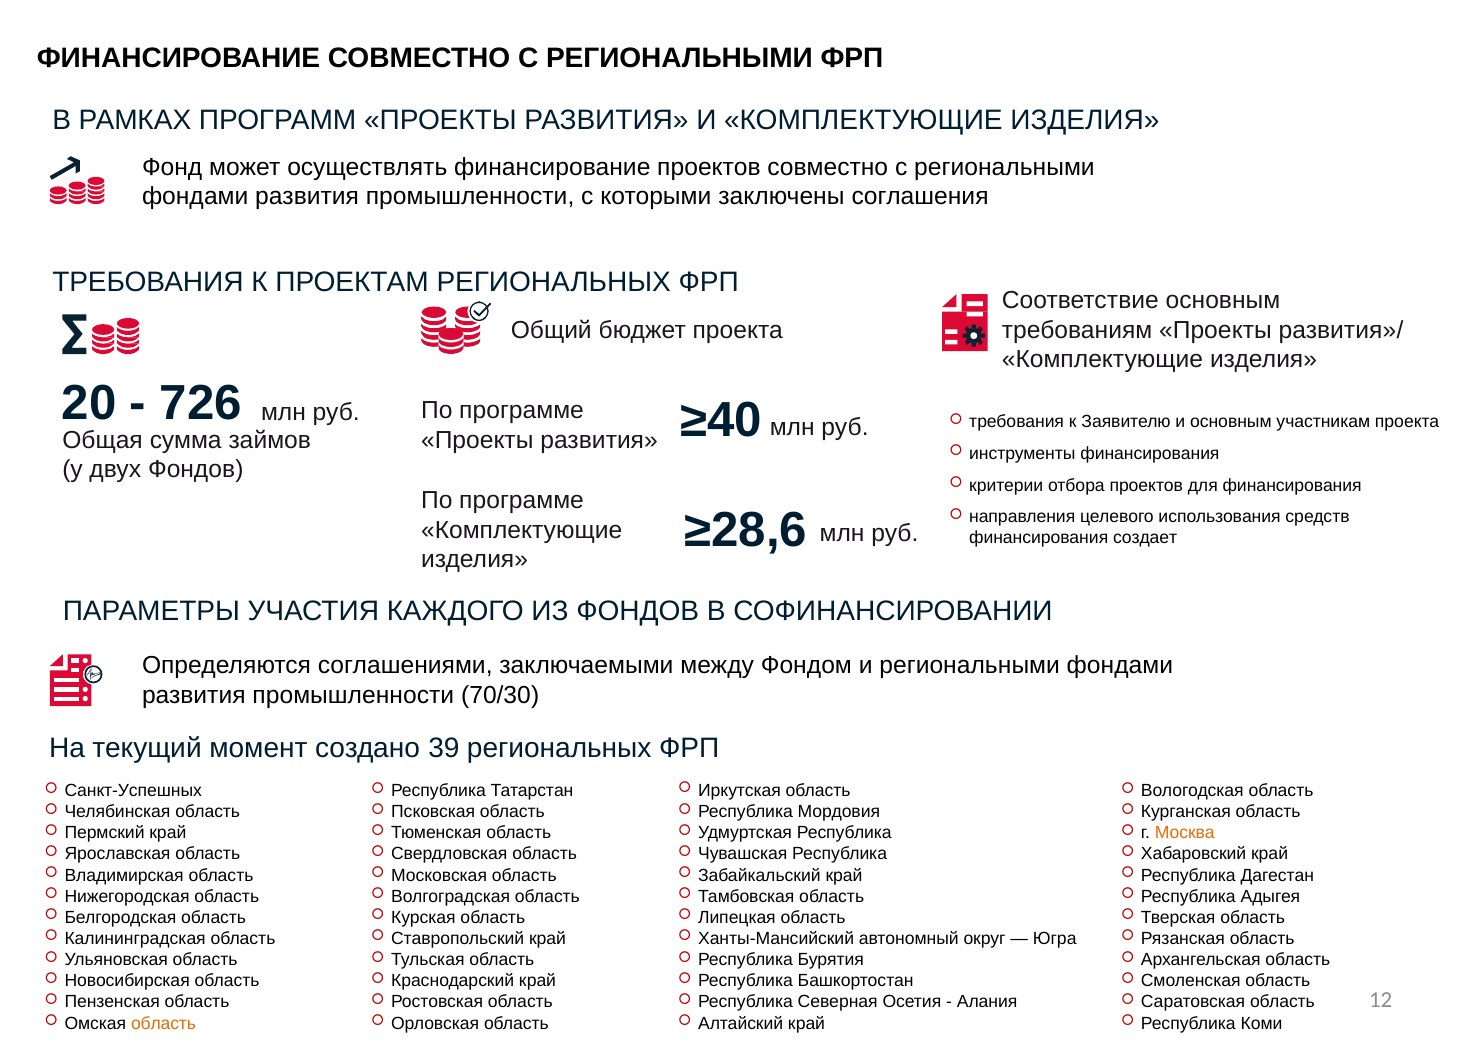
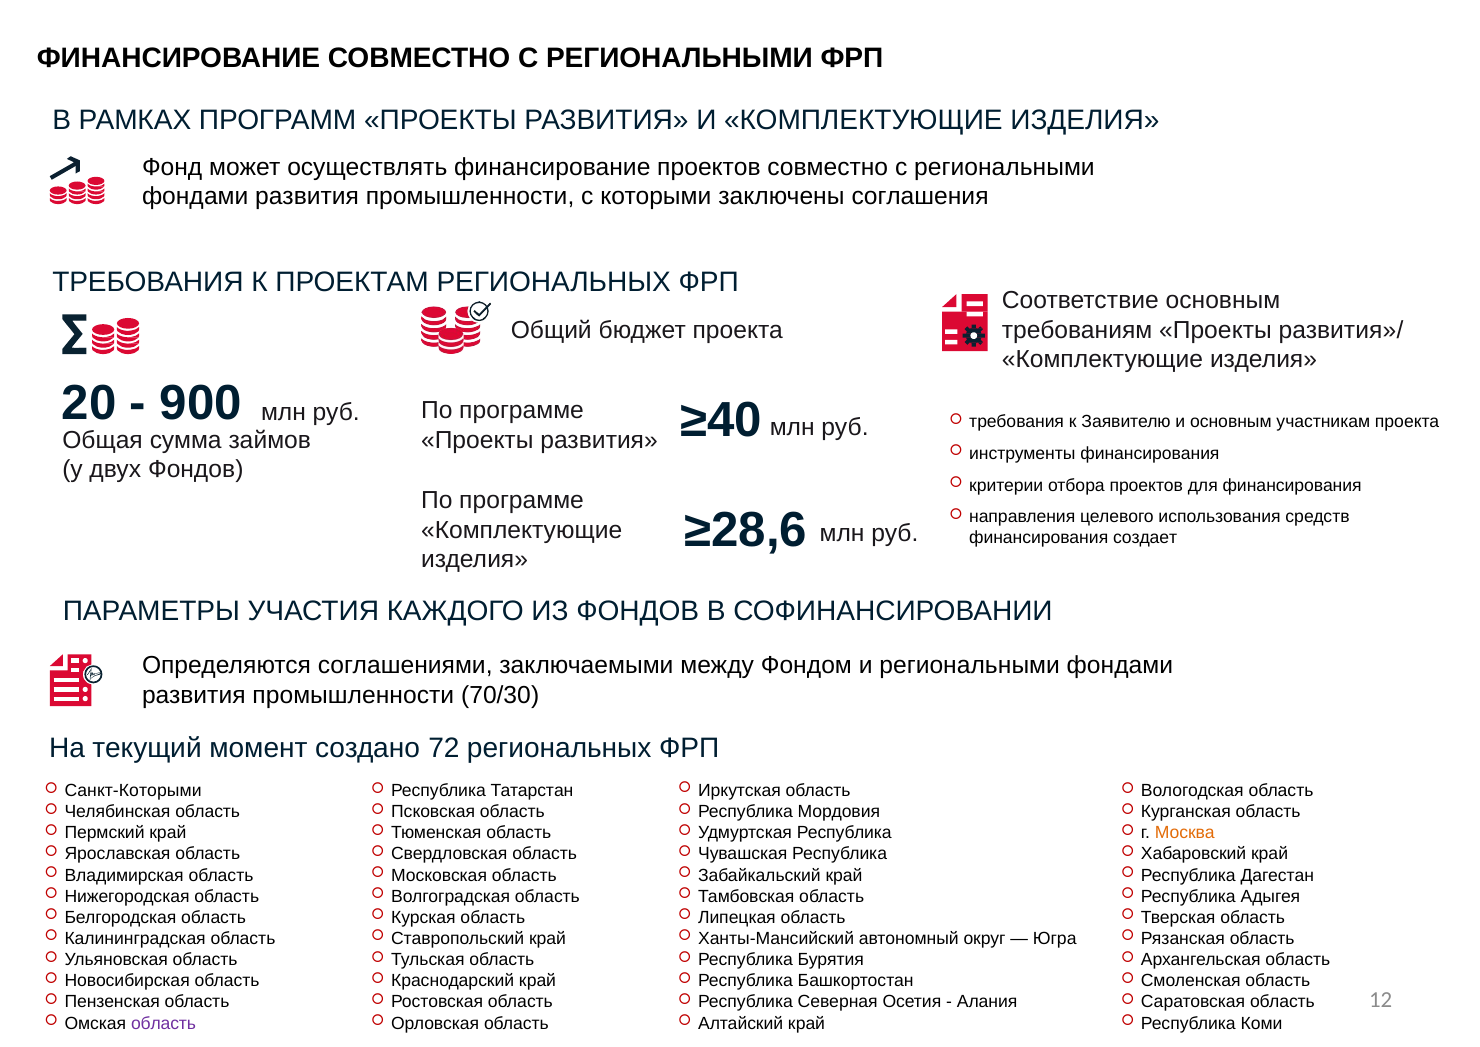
726: 726 -> 900 (201, 403)
39: 39 -> 72 (444, 748)
Санкт-Успешных: Санкт-Успешных -> Санкт-Которыми (133, 790)
область colour: orange -> purple (164, 1023)
